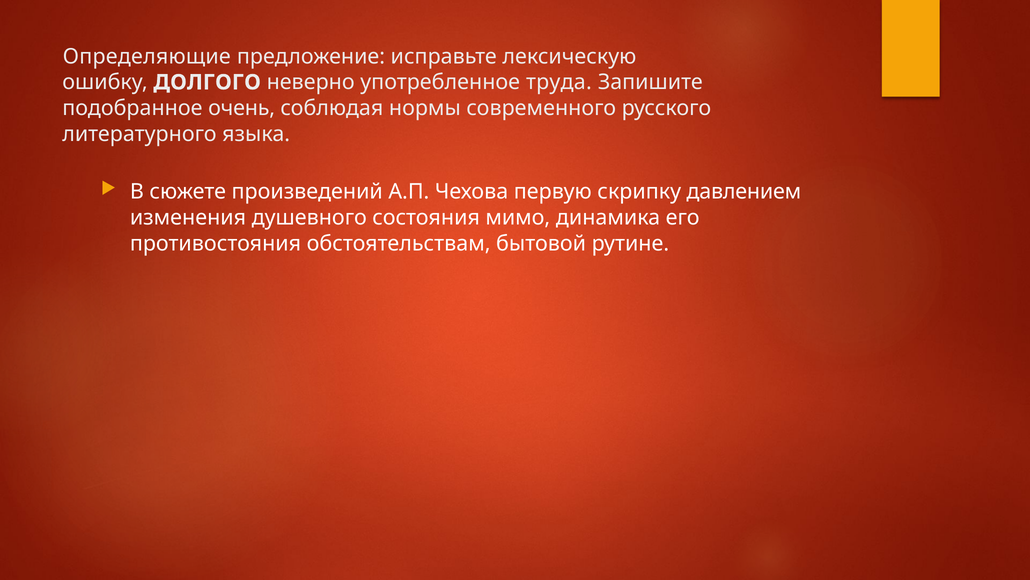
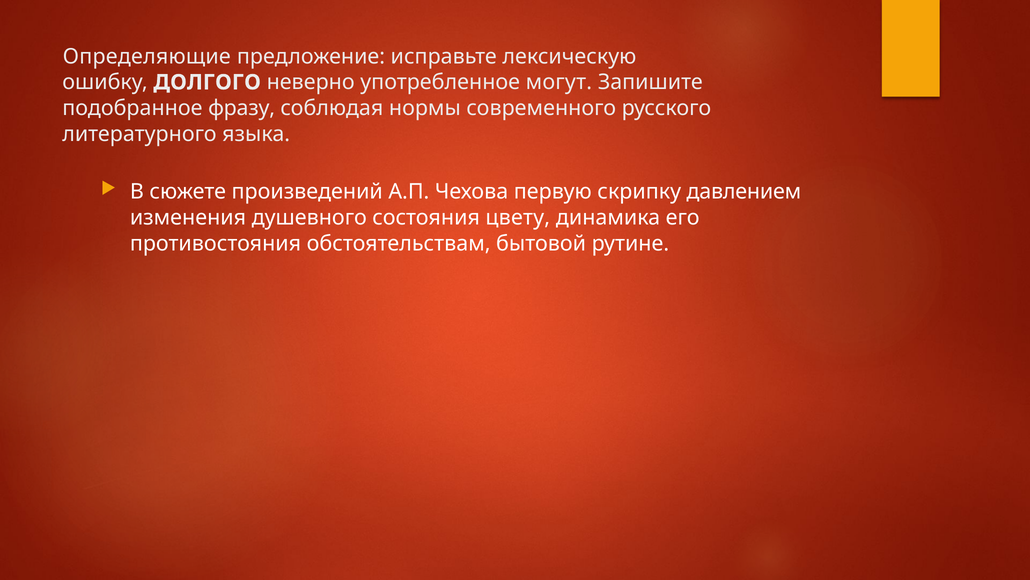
труда: труда -> могут (559, 82)
очень: очень -> фразу (242, 108)
мимо: мимо -> цвету (518, 217)
